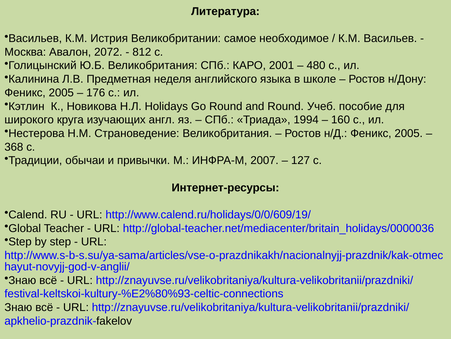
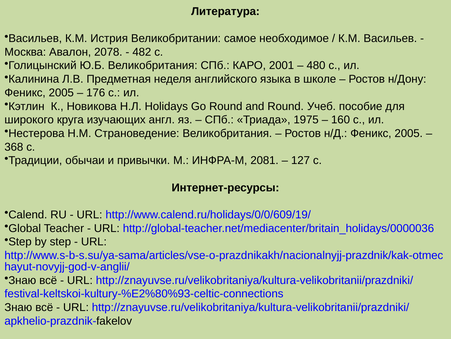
2072: 2072 -> 2078 (108, 52)
812: 812 -> 482 (142, 52)
1994: 1994 -> 1975 (306, 120)
2007: 2007 -> 2081 (265, 160)
